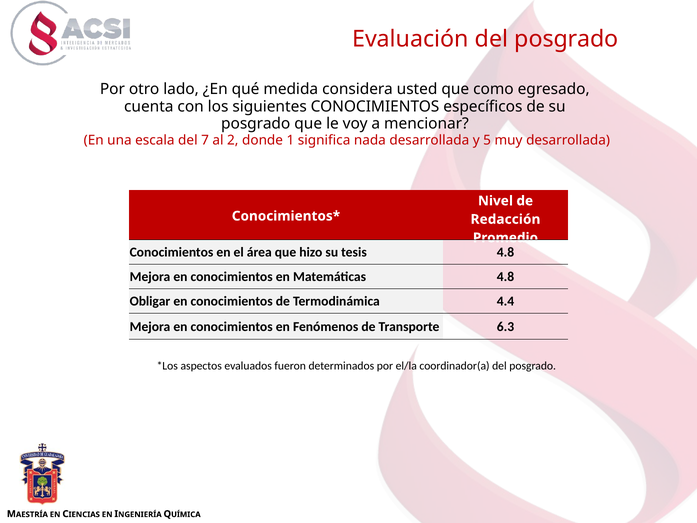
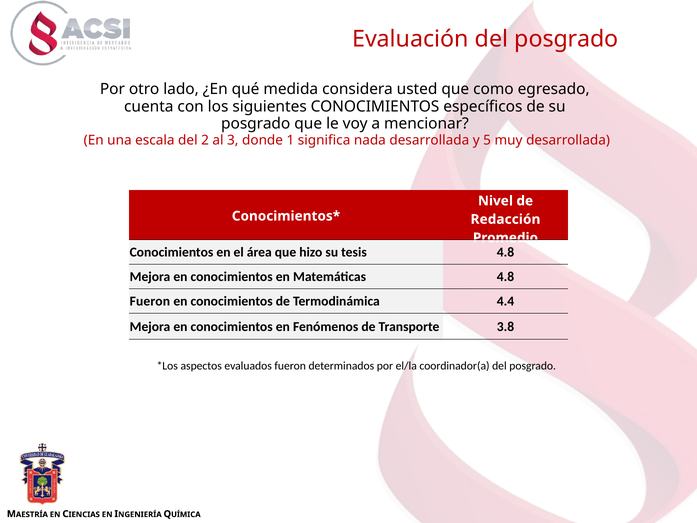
7: 7 -> 2 (205, 140)
2: 2 -> 3 (233, 140)
Obligar: Obligar -> Fueron (150, 301)
6.3: 6.3 -> 3.8 (506, 326)
